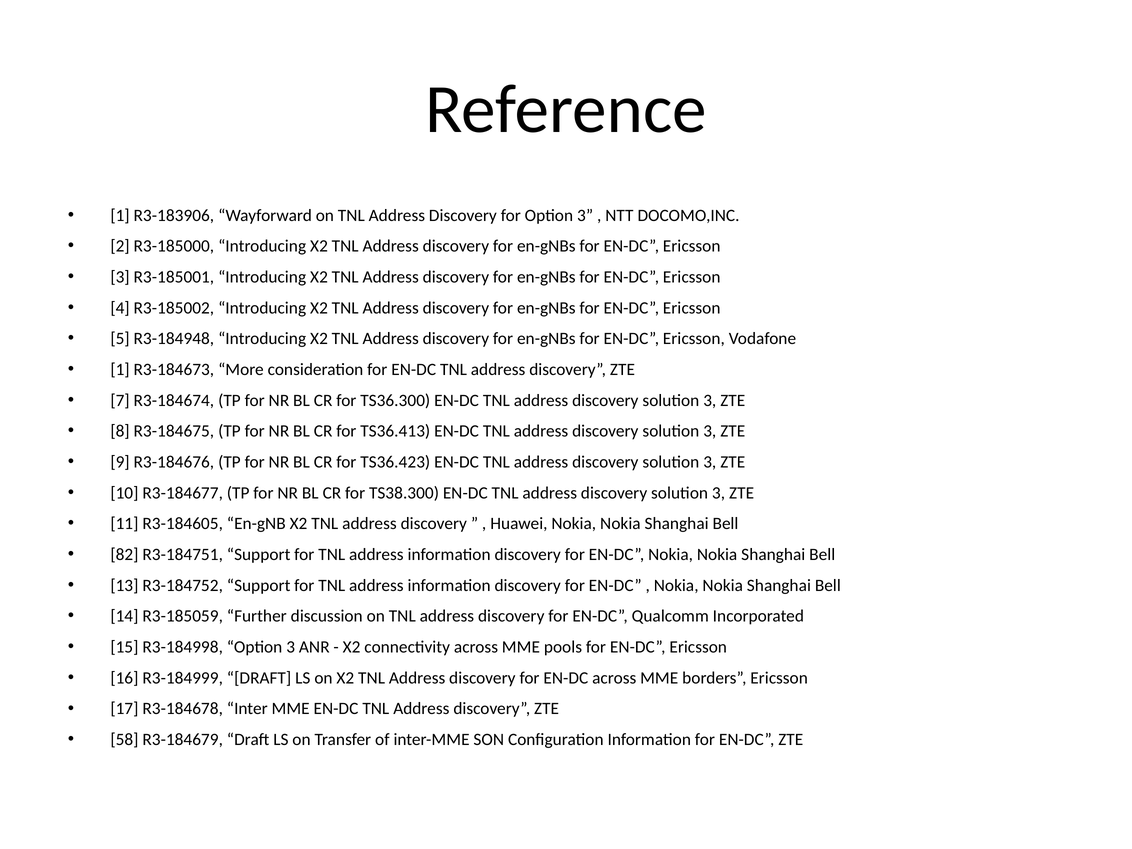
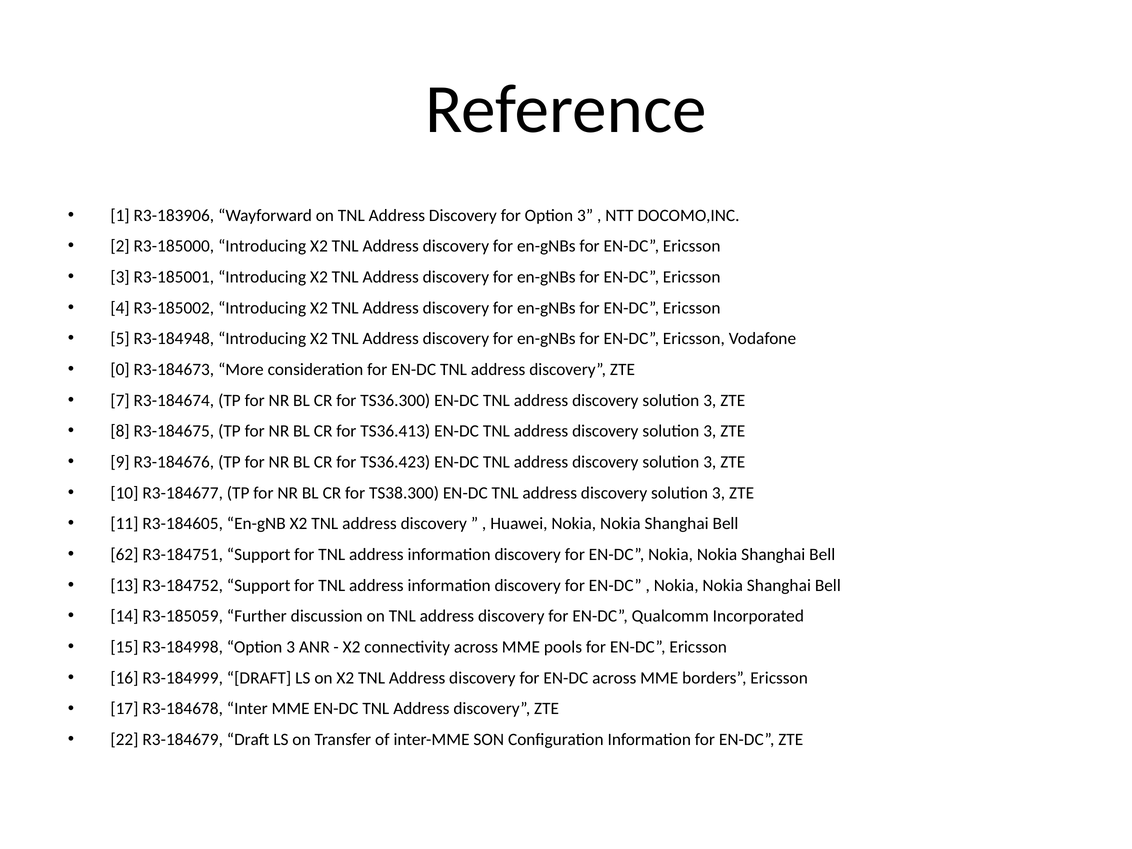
1: 1 -> 0 (120, 370)
82: 82 -> 62 (124, 555)
58: 58 -> 22 (124, 740)
